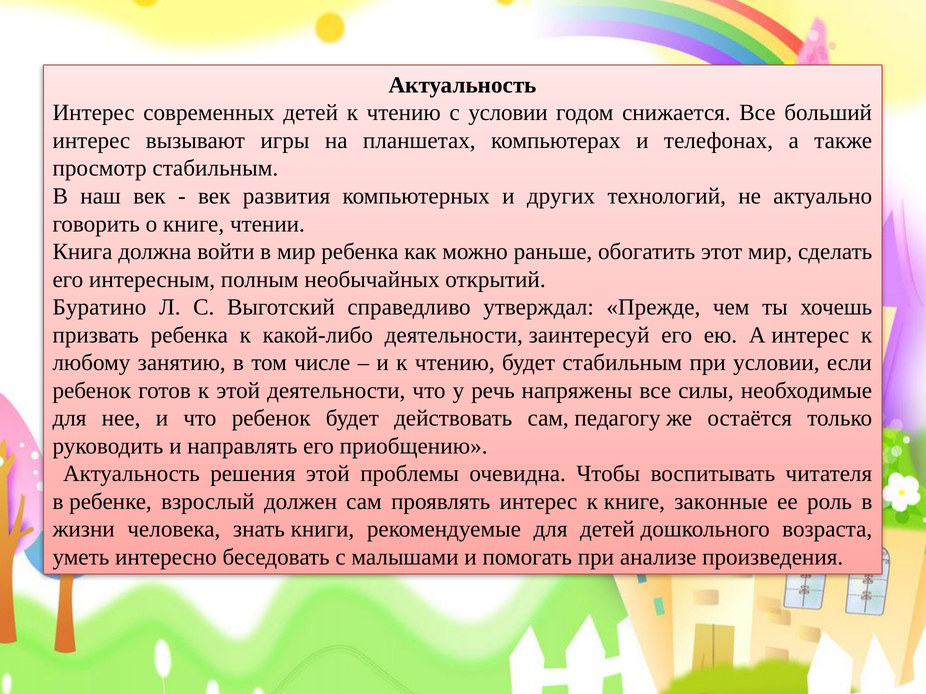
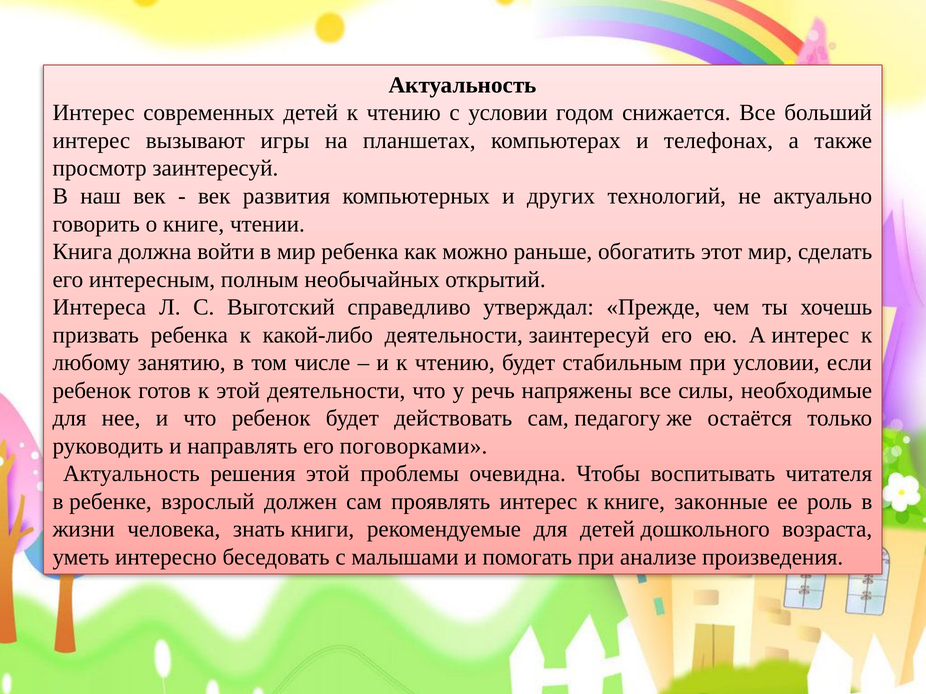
просмотр стабильным: стабильным -> заинтересуй (215, 168)
Буратино: Буратино -> Интереса (99, 307)
приобщению: приобщению -> поговорками (414, 446)
